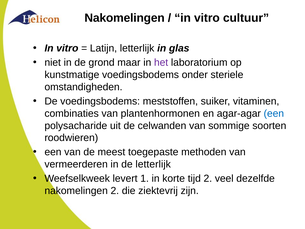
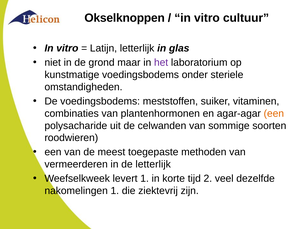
Nakomelingen: Nakomelingen -> Okselknoppen (125, 18)
een colour: blue -> orange (274, 113)
nakomelingen 2: 2 -> 1 (115, 191)
